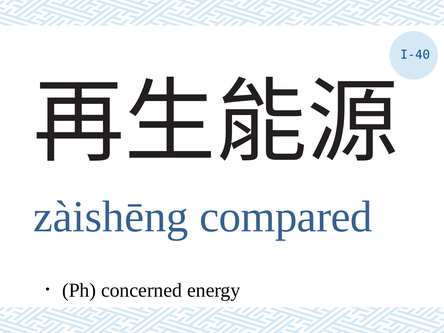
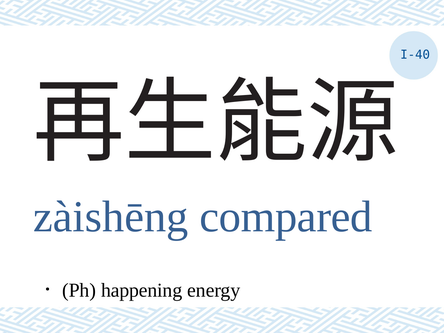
concerned: concerned -> happening (142, 290)
